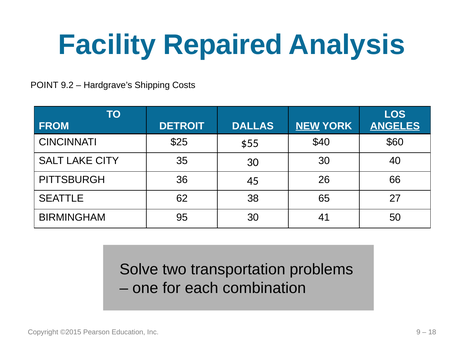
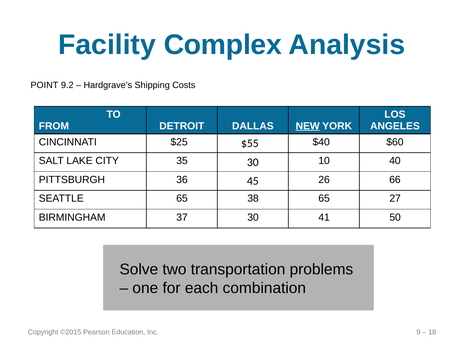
Repaired: Repaired -> Complex (223, 45)
ANGELES underline: present -> none (395, 126)
30 30: 30 -> 10 (324, 161)
SEATTLE 62: 62 -> 65 (182, 199)
95: 95 -> 37 (182, 217)
